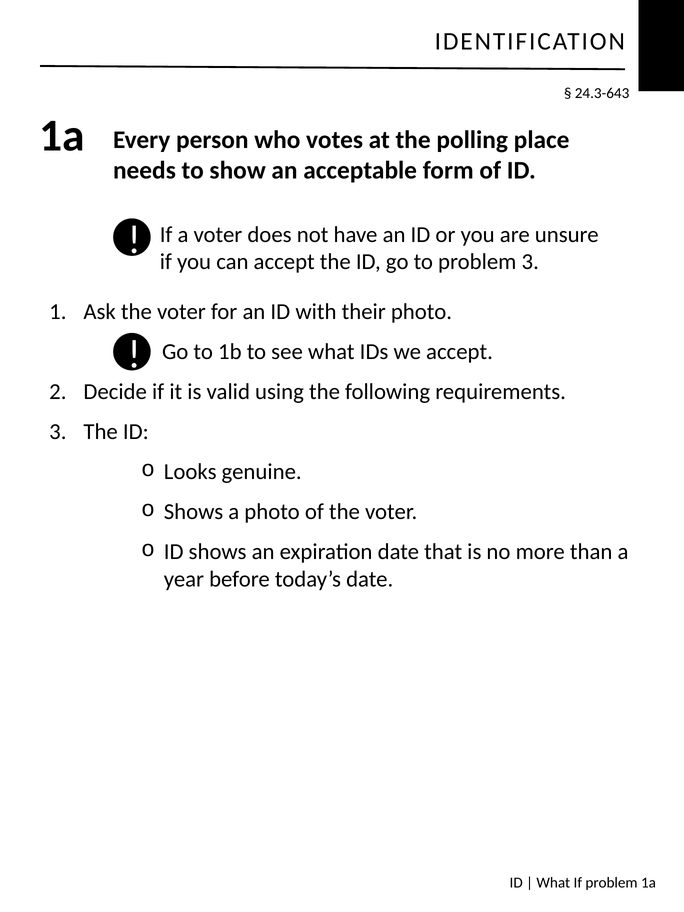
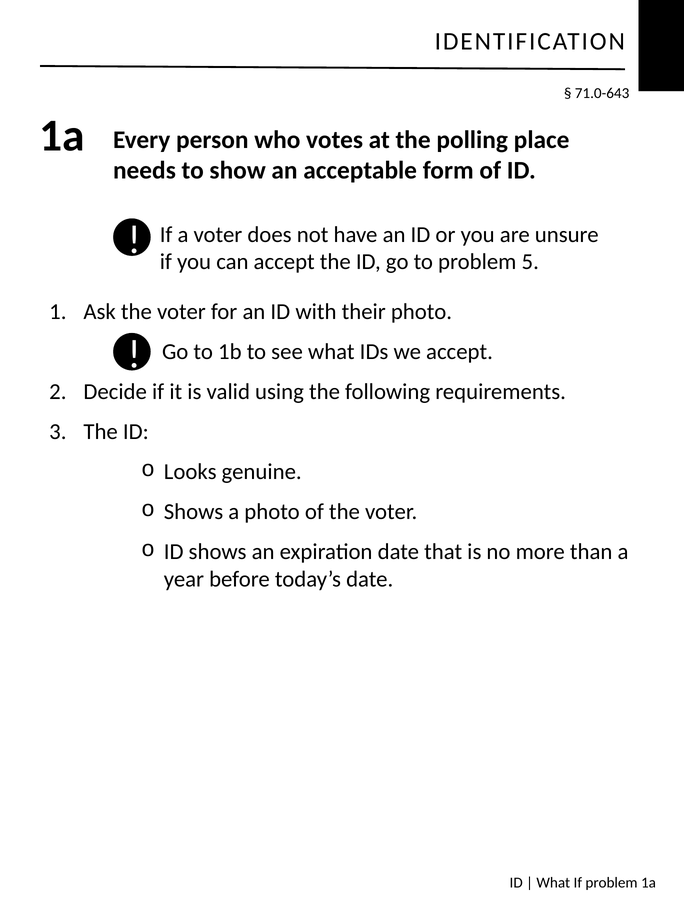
24.3-643: 24.3-643 -> 71.0-643 (602, 93)
problem 3: 3 -> 5 (530, 262)
